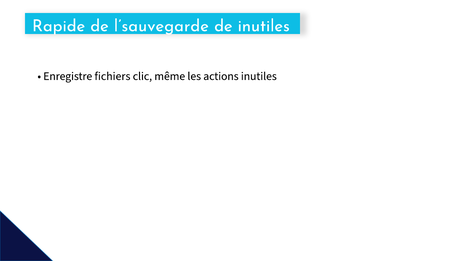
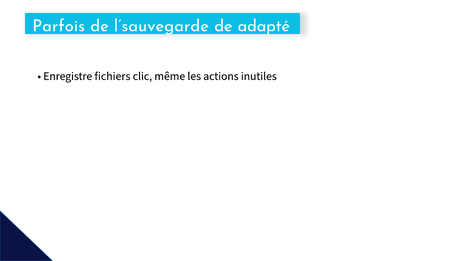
Rapide: Rapide -> Parfois (59, 26)
de inutiles: inutiles -> adapté (264, 26)
